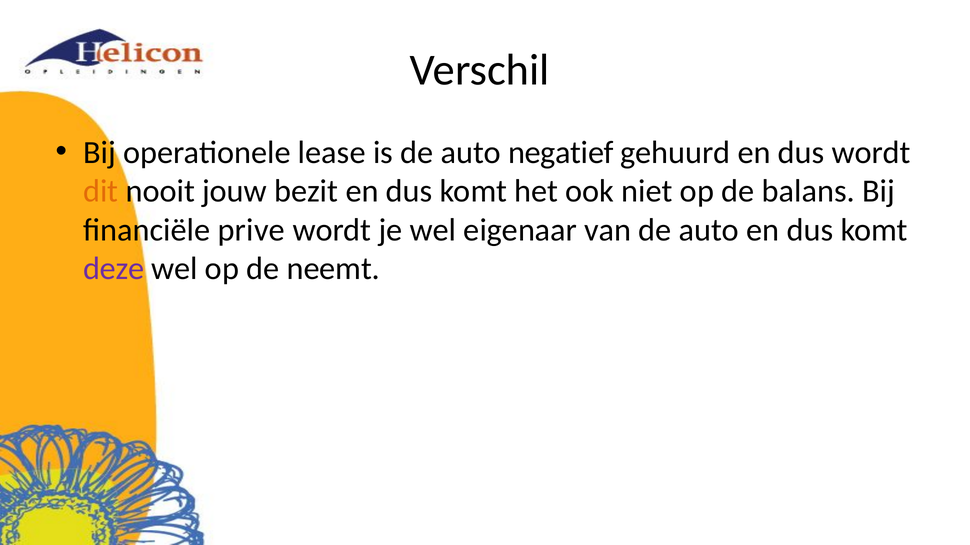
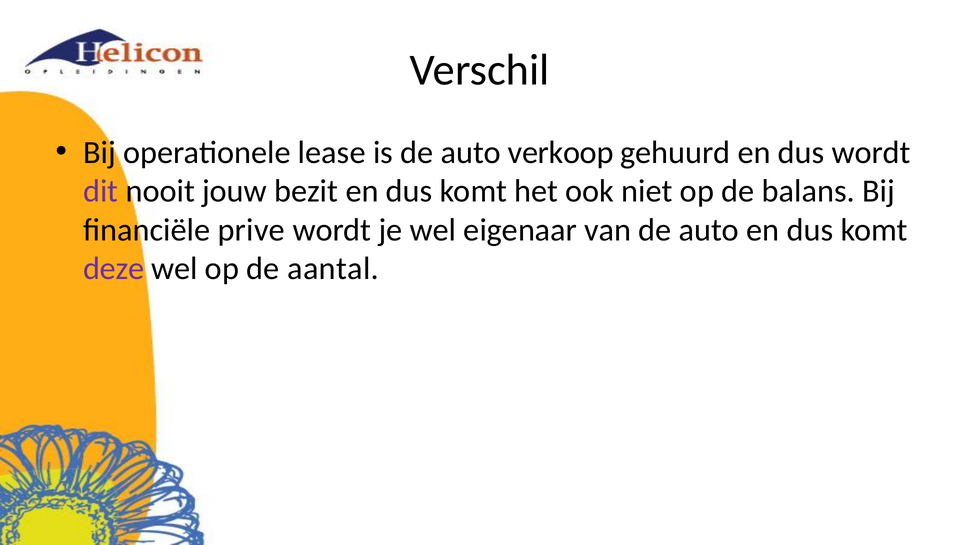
negatief: negatief -> verkoop (561, 153)
dit colour: orange -> purple (101, 191)
neemt: neemt -> aantal (333, 269)
